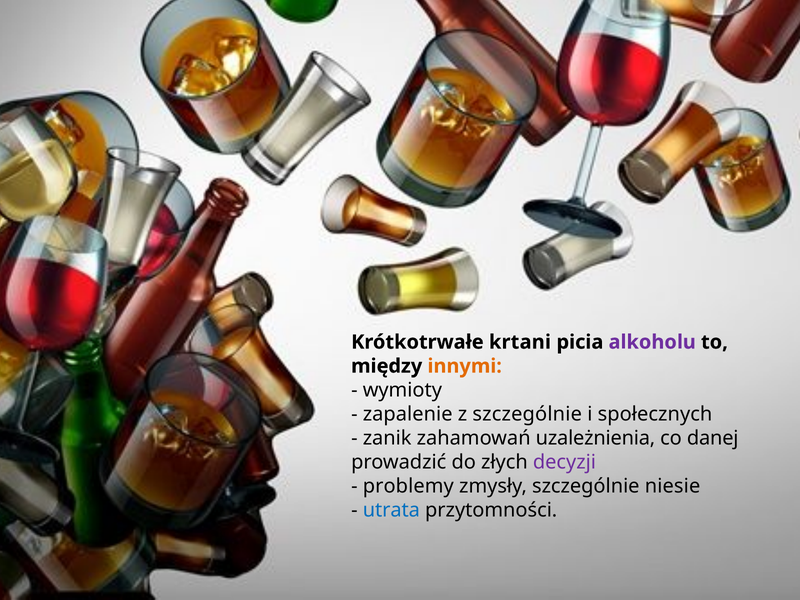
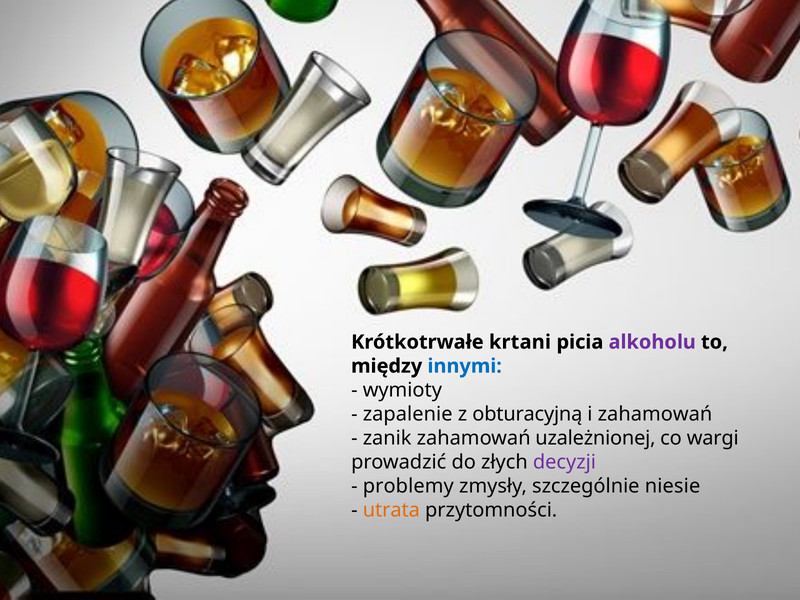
innymi colour: orange -> blue (465, 366)
z szczególnie: szczególnie -> obturacyjną (527, 414)
i społecznych: społecznych -> zahamowań (655, 414)
uzależnienia: uzależnienia -> uzależnionej (595, 438)
danej: danej -> wargi (713, 438)
utrata colour: blue -> orange (391, 510)
